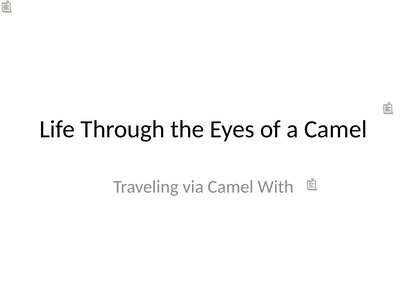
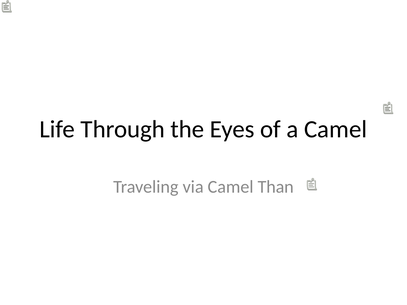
With: With -> Than (276, 187)
